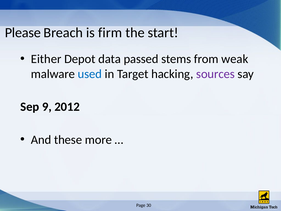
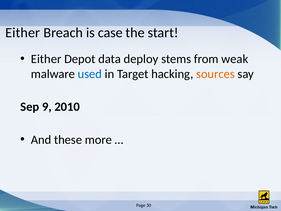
Please: Please -> Either (23, 33)
firm: firm -> case (110, 33)
passed: passed -> deploy (141, 59)
sources colour: purple -> orange (215, 74)
2012: 2012 -> 2010 (67, 107)
